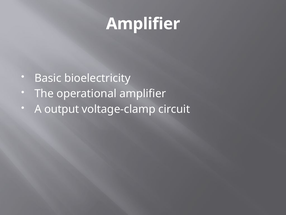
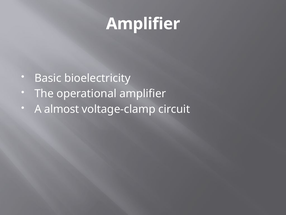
output: output -> almost (62, 109)
